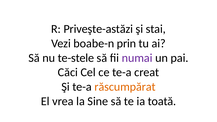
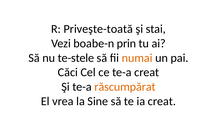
Priveşte-astăzi: Priveşte-astăzi -> Priveşte-toată (98, 29)
numai colour: purple -> orange (137, 58)
ia toată: toată -> creat (162, 101)
